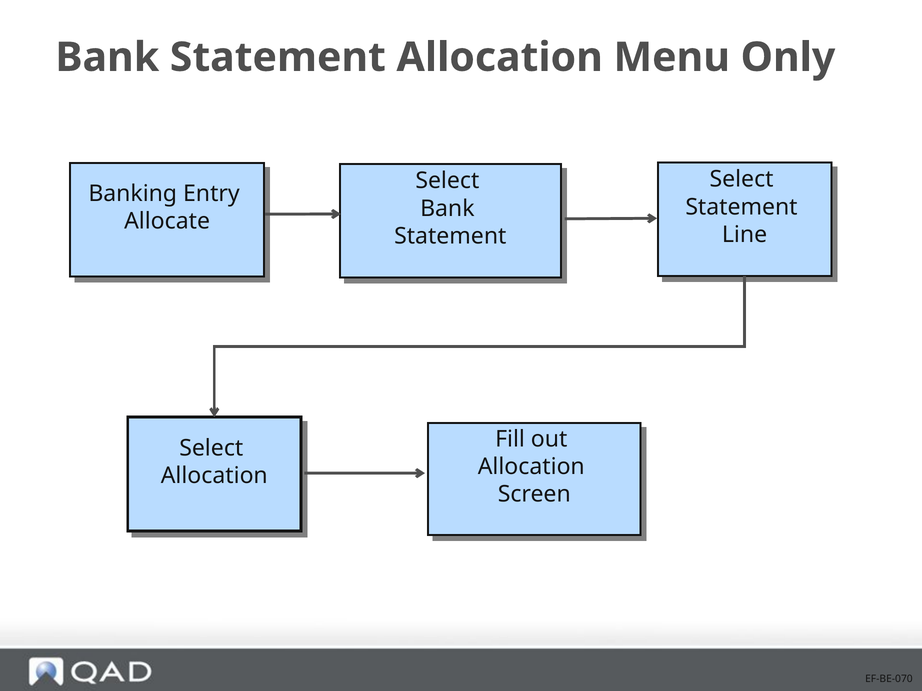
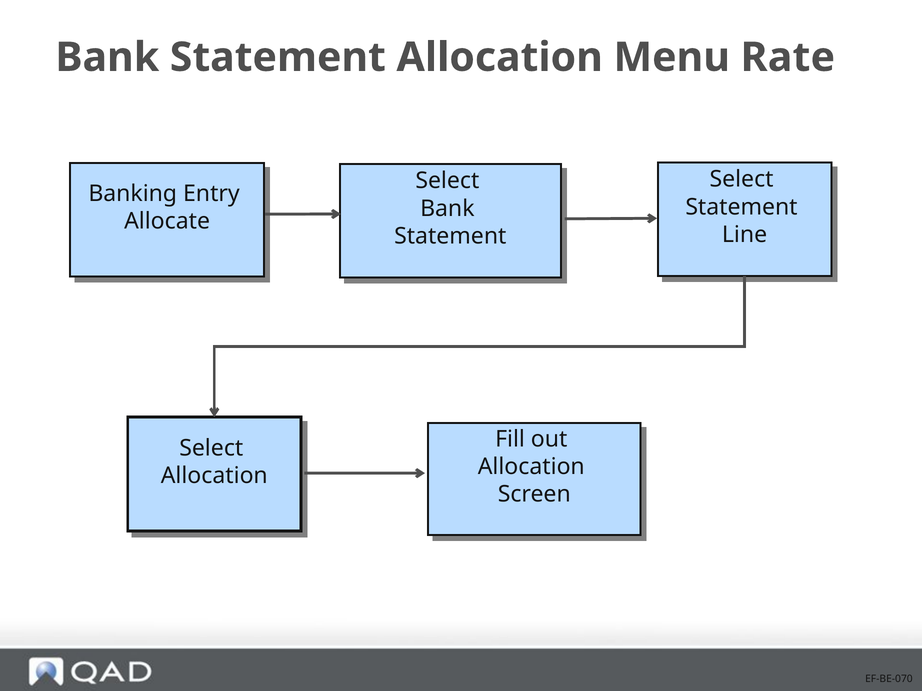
Only: Only -> Rate (788, 57)
